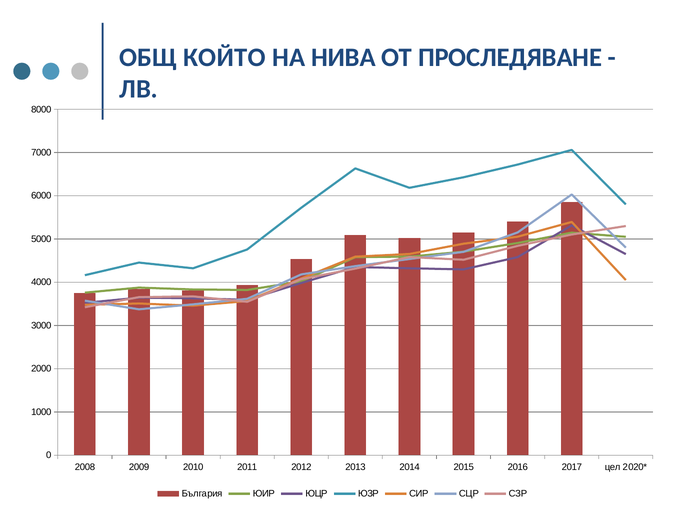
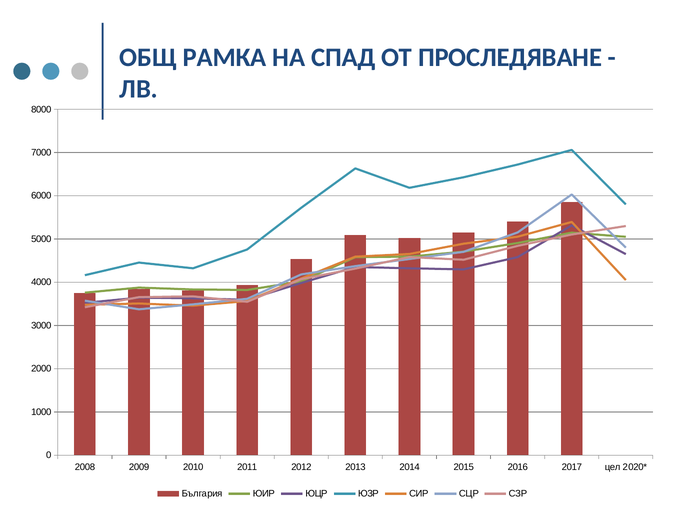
КОЙТО: КОЙТО -> РАМКА (225, 57)
НИВА: НИВА -> СПАД (343, 57)
